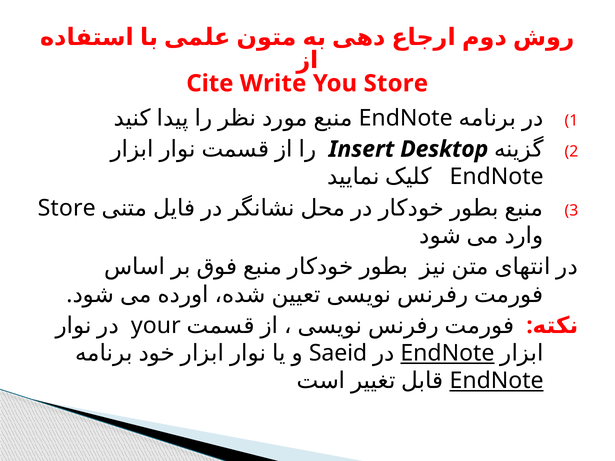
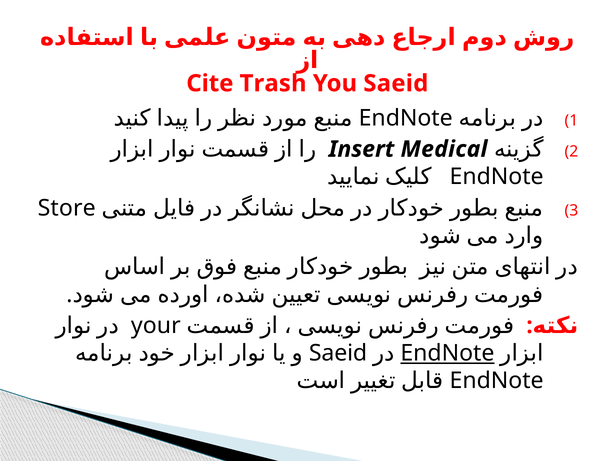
Write: Write -> Trash (273, 83)
You Store: Store -> Saeid (396, 83)
Desktop: Desktop -> Medical (444, 149)
EndNote underline: present -> none (497, 381)
